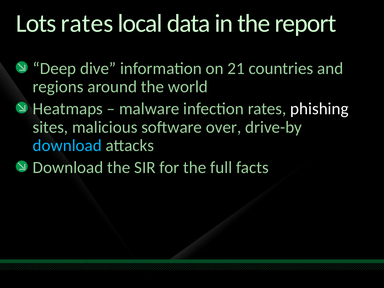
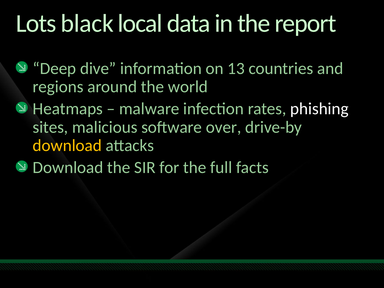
Lots rates: rates -> black (87, 23)
21: 21 -> 13 (236, 68)
download colour: light blue -> yellow (67, 146)
